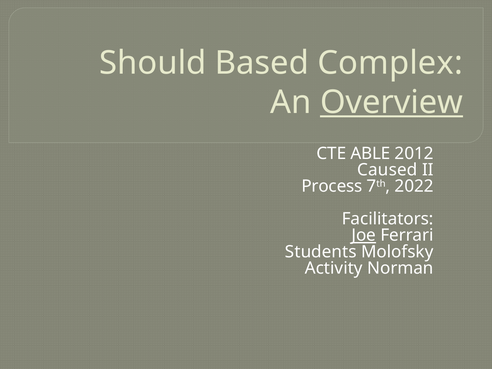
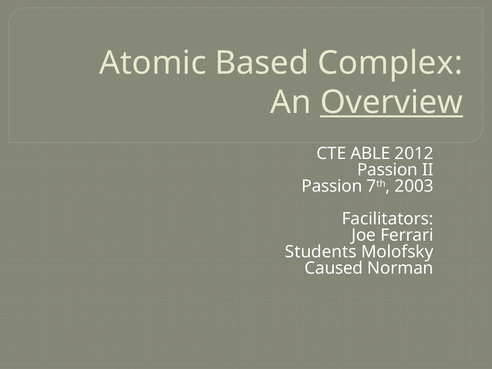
Should: Should -> Atomic (153, 63)
Caused: Caused -> Passion (387, 170)
Process: Process -> Passion (332, 186)
2022: 2022 -> 2003 (414, 186)
Joe underline: present -> none (364, 235)
Activity: Activity -> Caused (334, 268)
